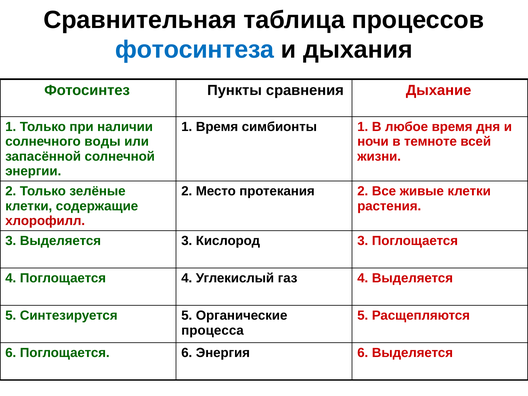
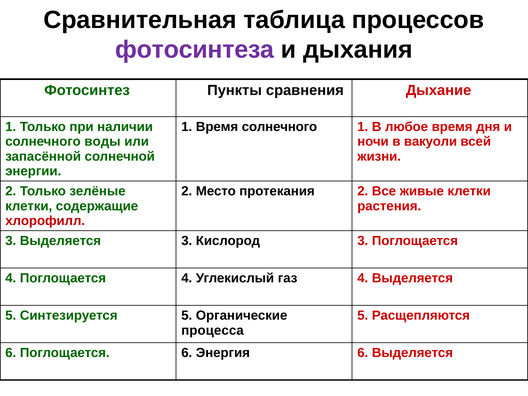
фотосинтеза colour: blue -> purple (195, 50)
Время симбионты: симбионты -> солнечного (279, 127)
темноте: темноте -> вакуоли (431, 142)
